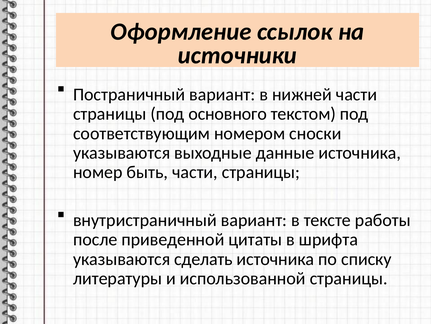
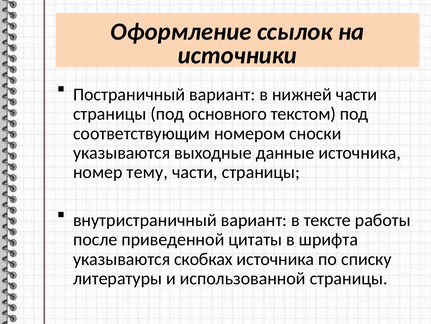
быть: быть -> тему (147, 172)
сделать: сделать -> скобках (203, 259)
